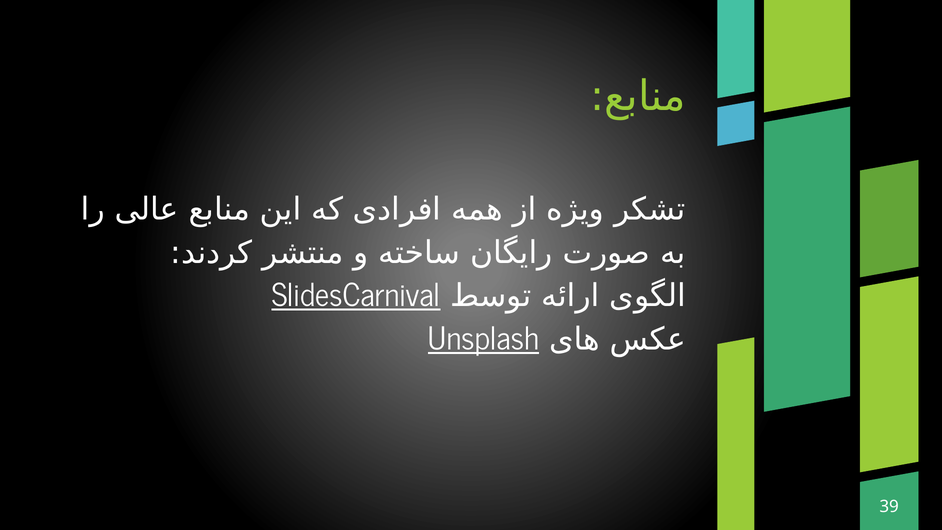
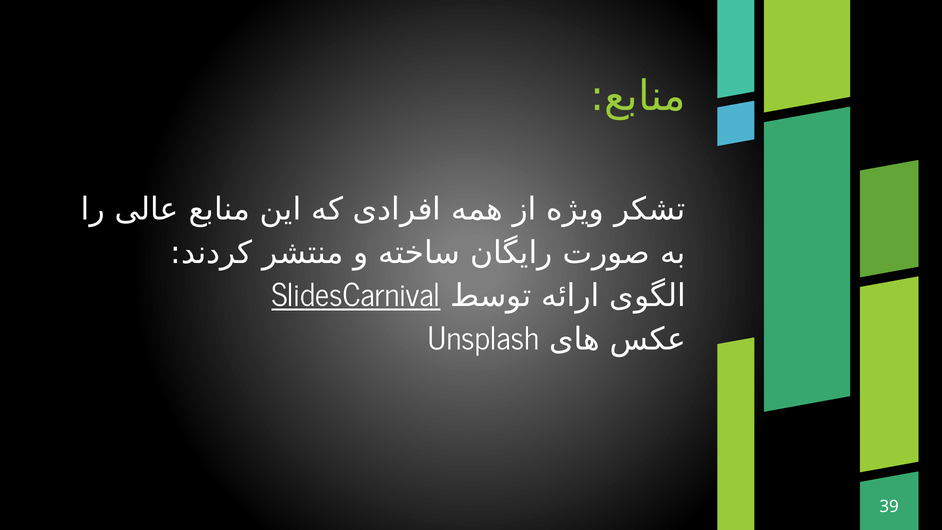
Unsplash underline: present -> none (484, 339)
